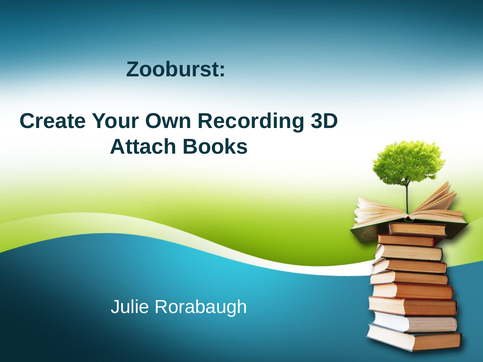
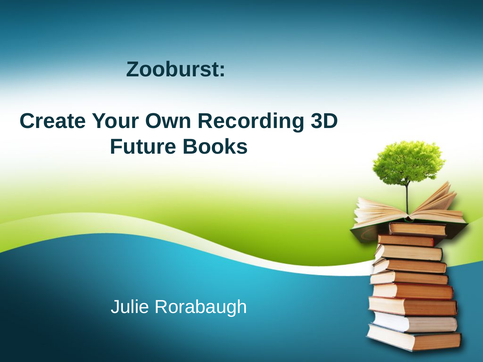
Attach: Attach -> Future (143, 147)
